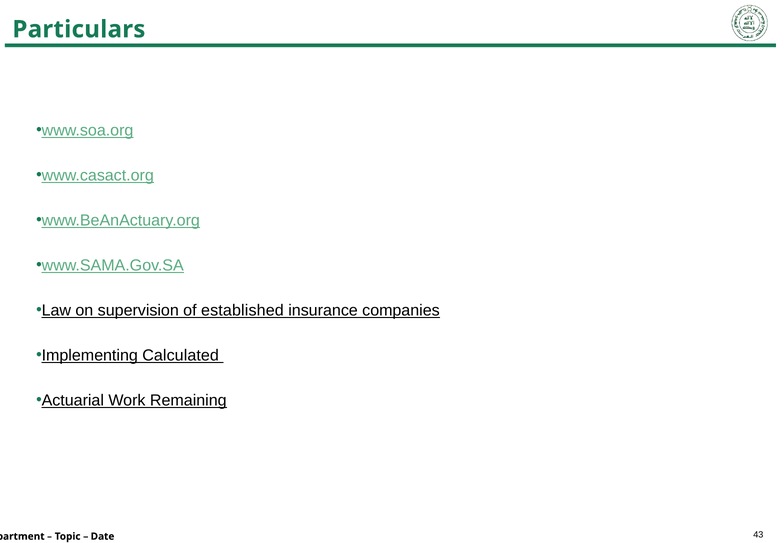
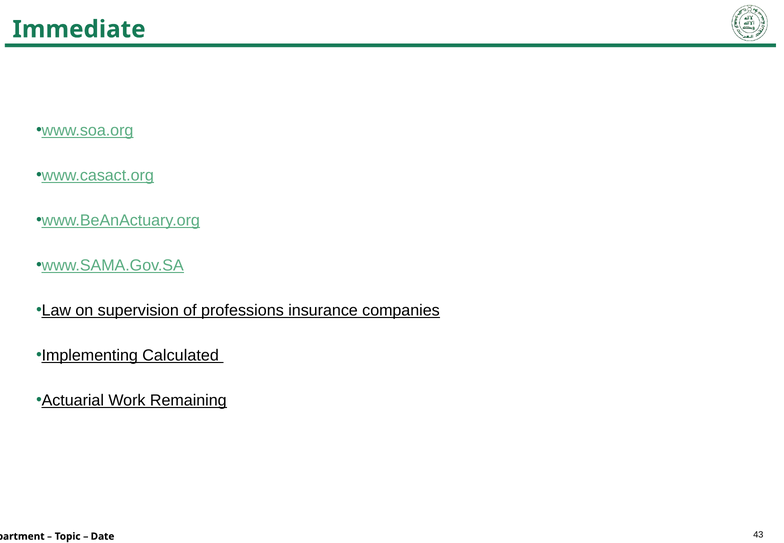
Particulars: Particulars -> Immediate (79, 29)
established: established -> professions (242, 310)
